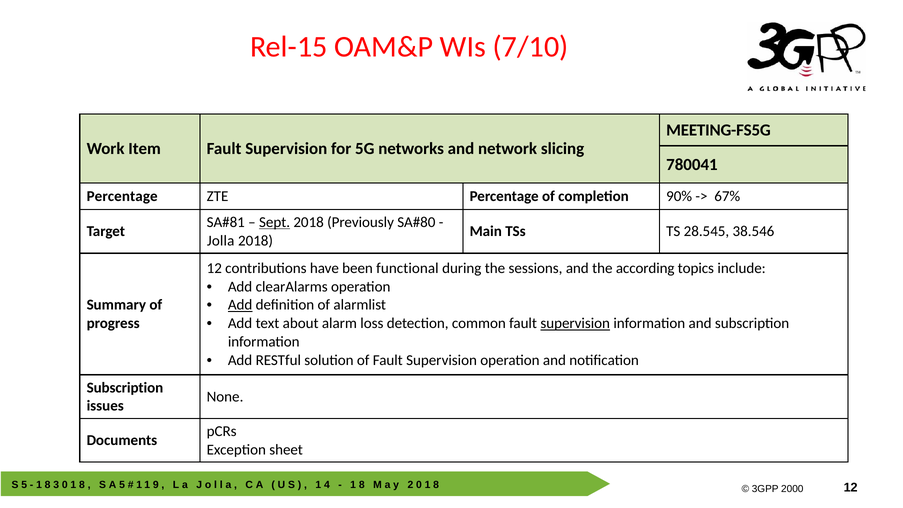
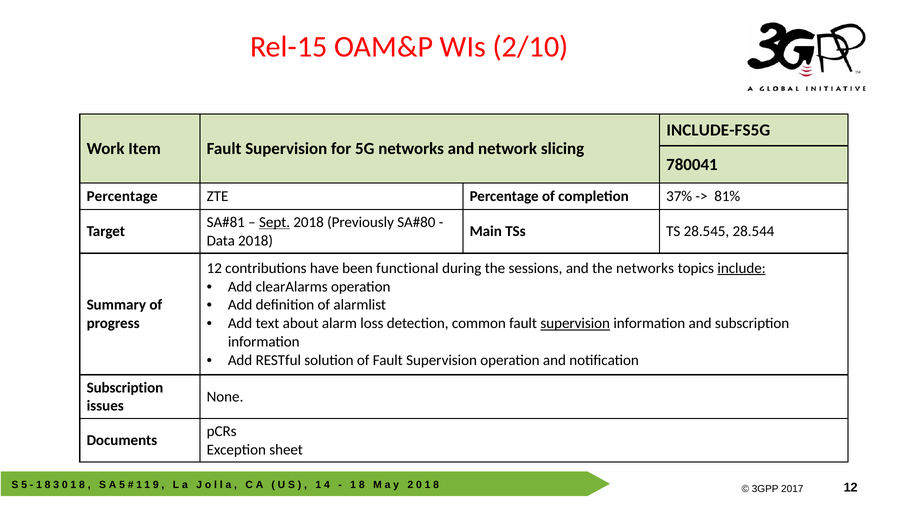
7/10: 7/10 -> 2/10 (531, 47)
MEETING-FS5G: MEETING-FS5G -> INCLUDE-FS5G (718, 130)
90%: 90% -> 37% (679, 196)
67%: 67% -> 81% (727, 196)
38.546: 38.546 -> 28.544 (753, 231)
Jolla: Jolla -> Data (221, 241)
the according: according -> networks (645, 268)
include underline: none -> present (742, 268)
Add underline: present -> none (240, 305)
2000: 2000 -> 2017 (792, 489)
